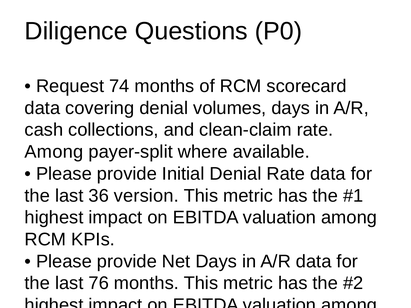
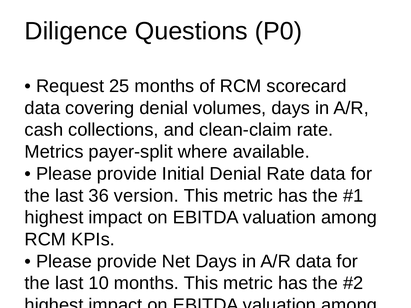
74: 74 -> 25 (119, 86)
Among: Among -> Metrics (54, 152)
76: 76 -> 10 (99, 284)
